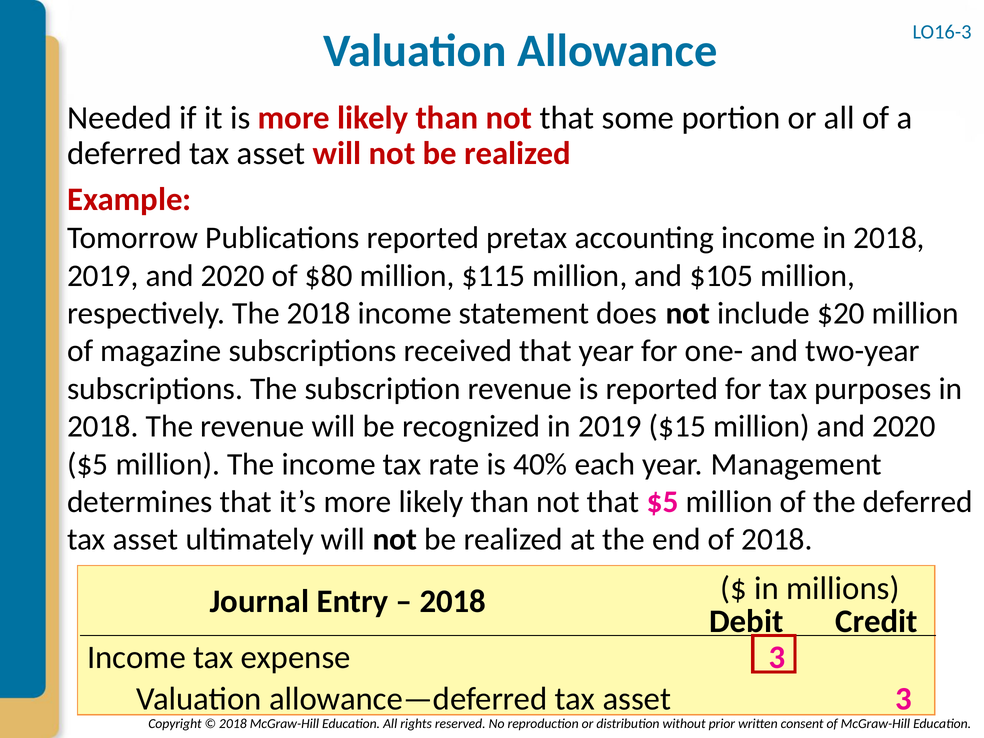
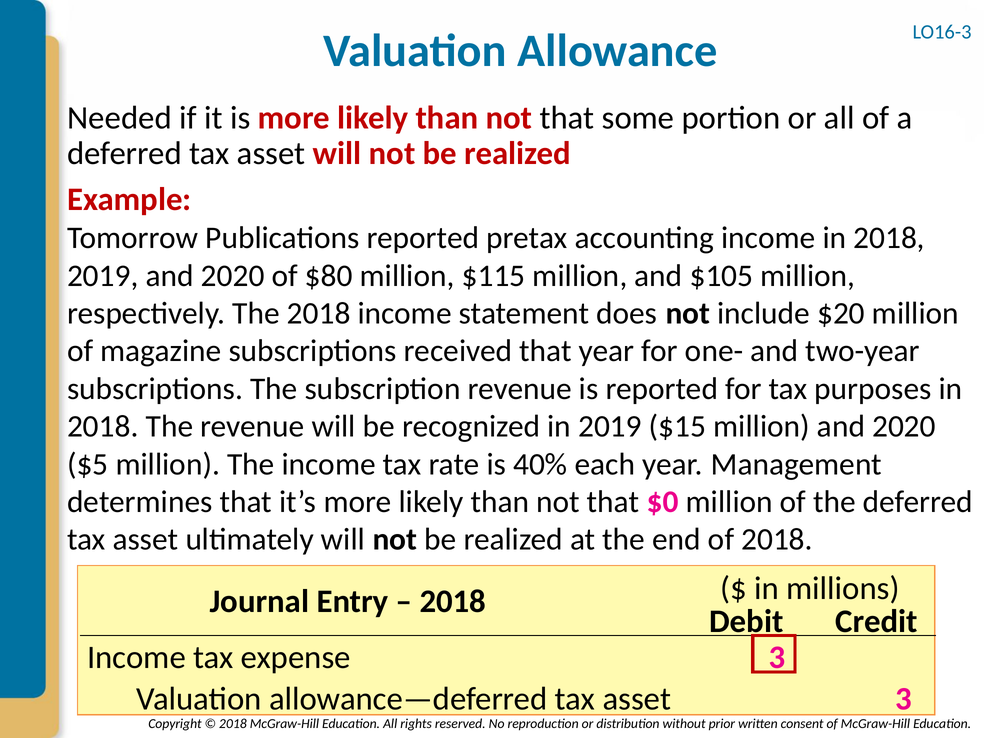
that $5: $5 -> $0 (663, 502)
